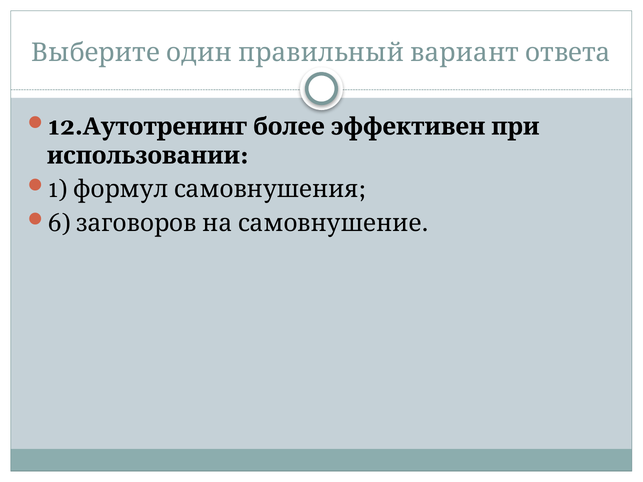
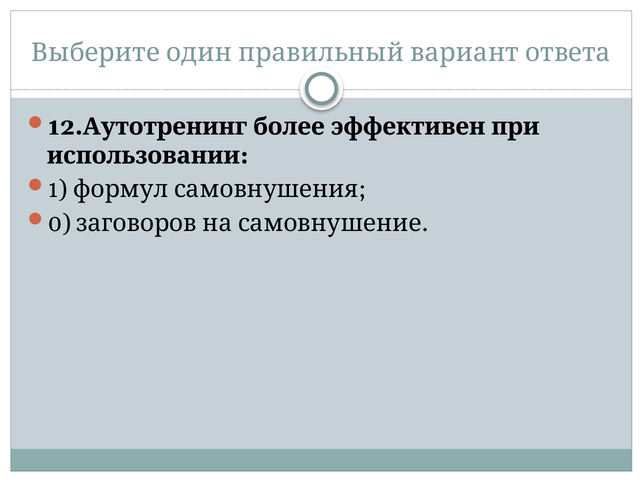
6: 6 -> 0 (59, 223)
